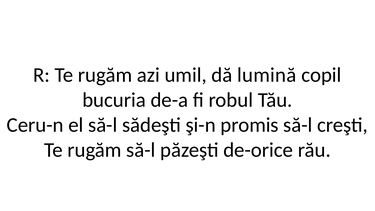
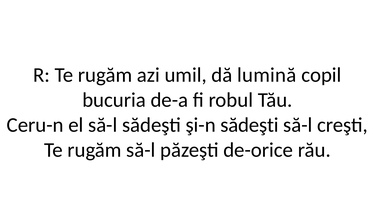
şi-n promis: promis -> sădeşti (250, 125)
